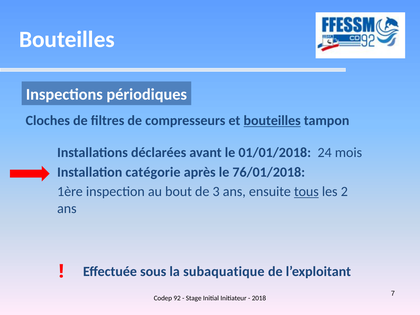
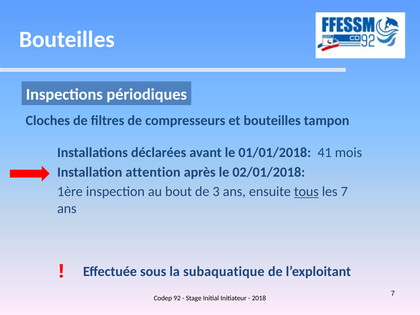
bouteilles underline: present -> none (272, 121)
24: 24 -> 41 (325, 152)
catégorie: catégorie -> attention (153, 172)
76/01/2018: 76/01/2018 -> 02/01/2018 (269, 172)
les 2: 2 -> 7 (344, 192)
